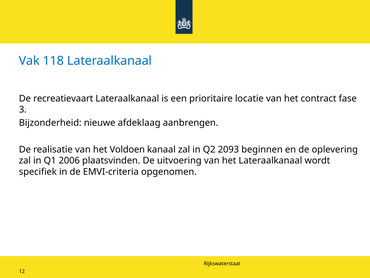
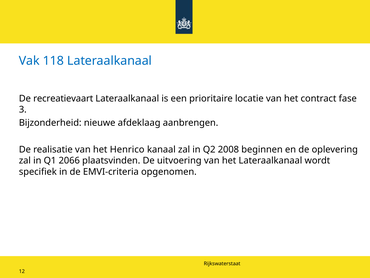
Voldoen: Voldoen -> Henrico (127, 149)
2093: 2093 -> 2008 (228, 149)
2006: 2006 -> 2066 (69, 160)
